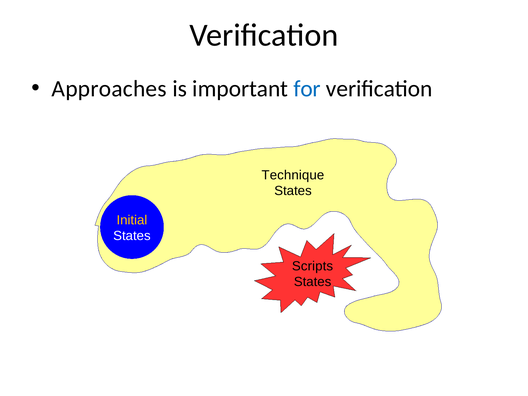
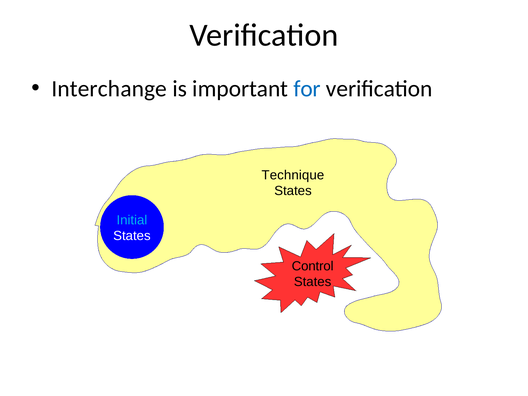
Approaches: Approaches -> Interchange (109, 89)
Initial colour: yellow -> light blue (132, 220)
Scripts: Scripts -> Control (313, 266)
